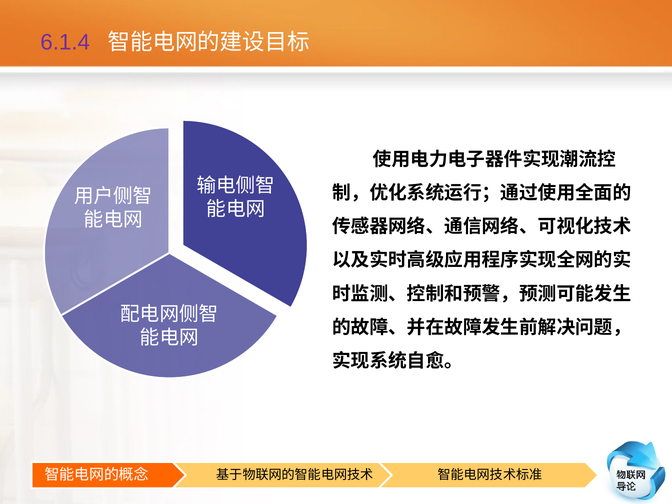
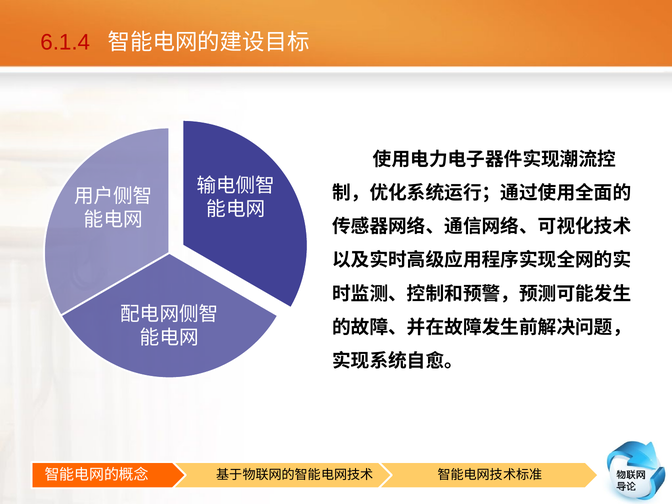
6.1.4 colour: purple -> red (65, 42)
